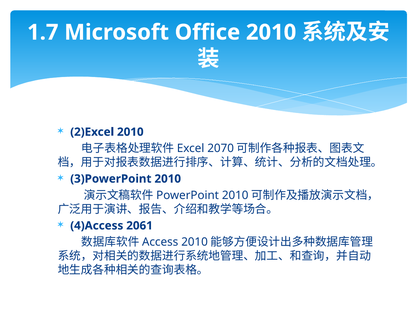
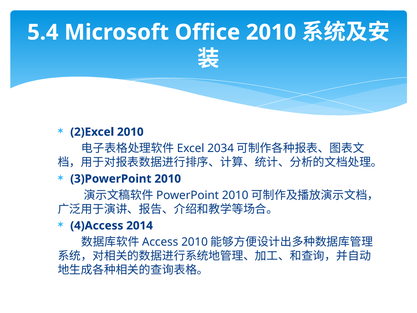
1.7: 1.7 -> 5.4 (43, 32)
2070: 2070 -> 2034 (221, 148)
2061: 2061 -> 2014 (140, 225)
